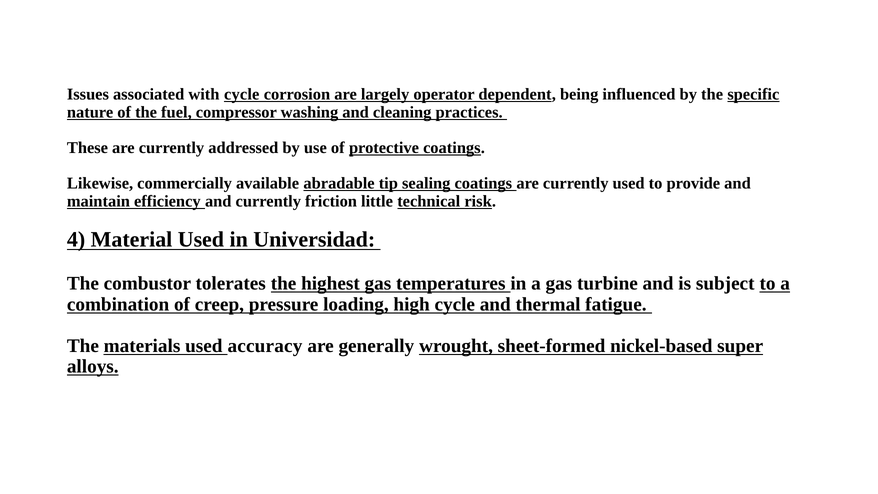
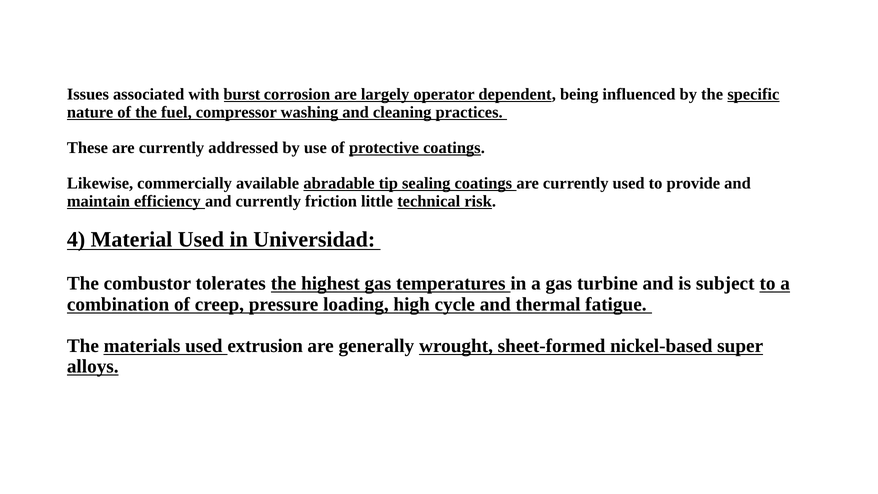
with cycle: cycle -> burst (242, 94)
accuracy: accuracy -> extrusion (265, 346)
